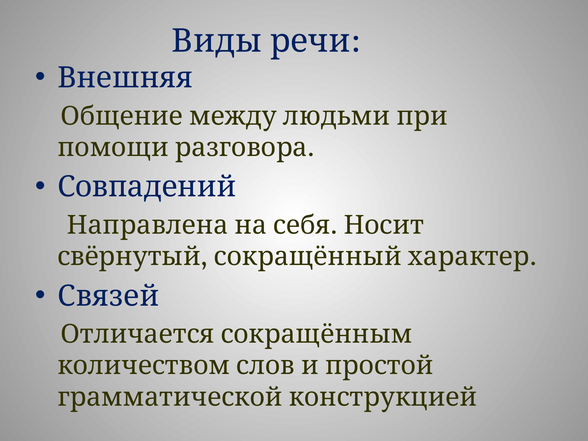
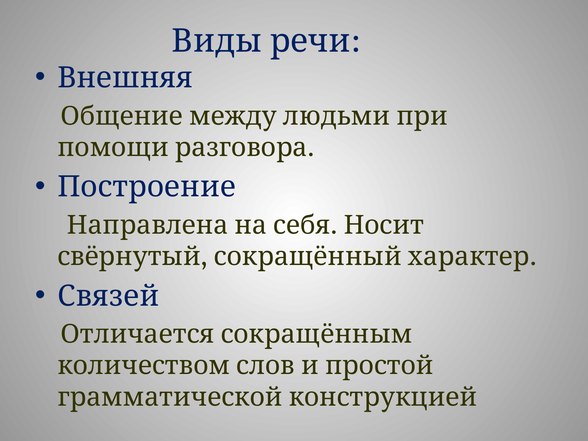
Совпадений: Совпадений -> Построение (147, 187)
